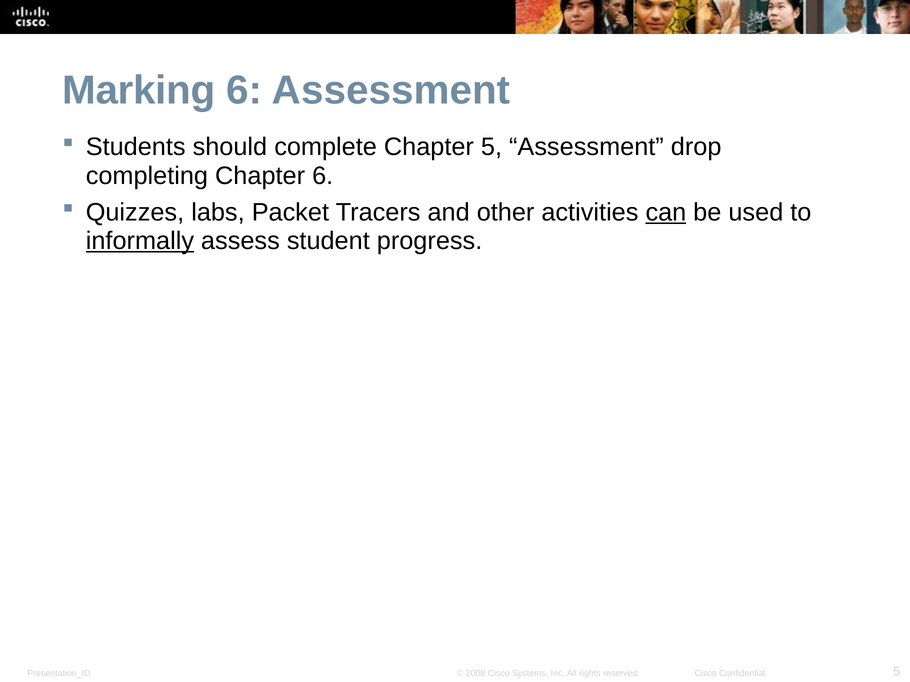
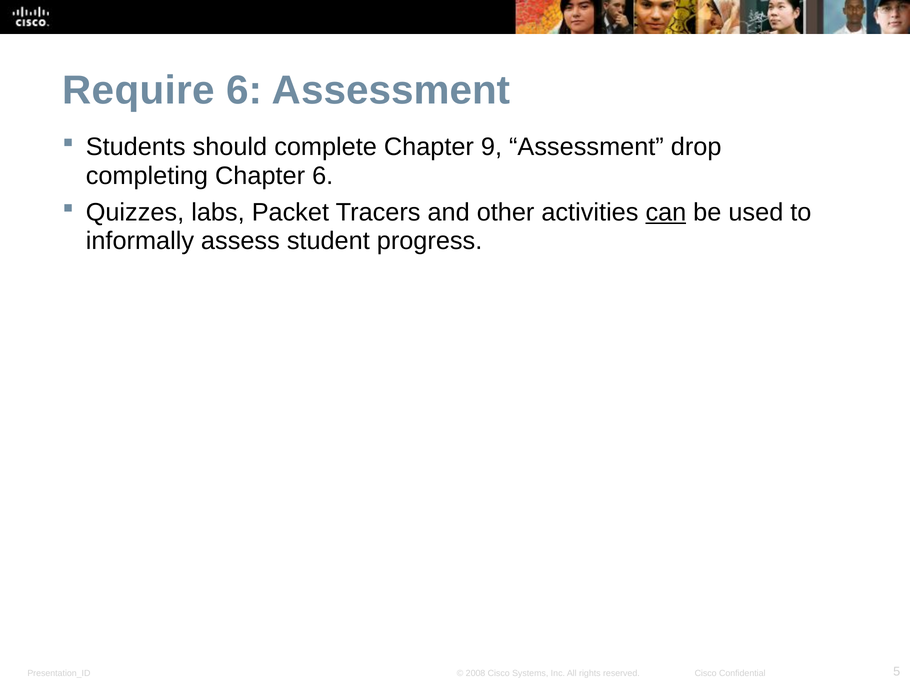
Marking: Marking -> Require (138, 90)
Chapter 5: 5 -> 9 (491, 147)
informally underline: present -> none (140, 241)
